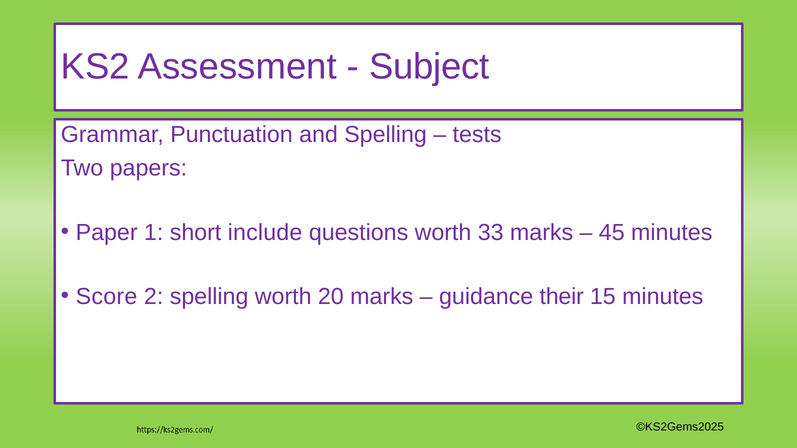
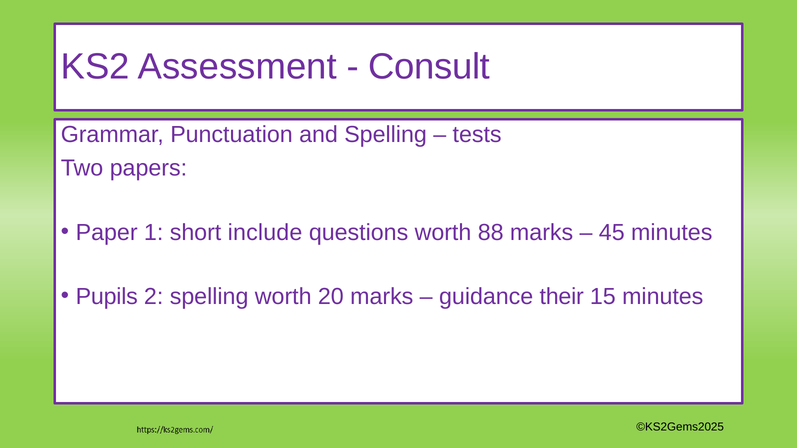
Subject: Subject -> Consult (429, 67)
33: 33 -> 88 (491, 233)
Score: Score -> Pupils (107, 297)
